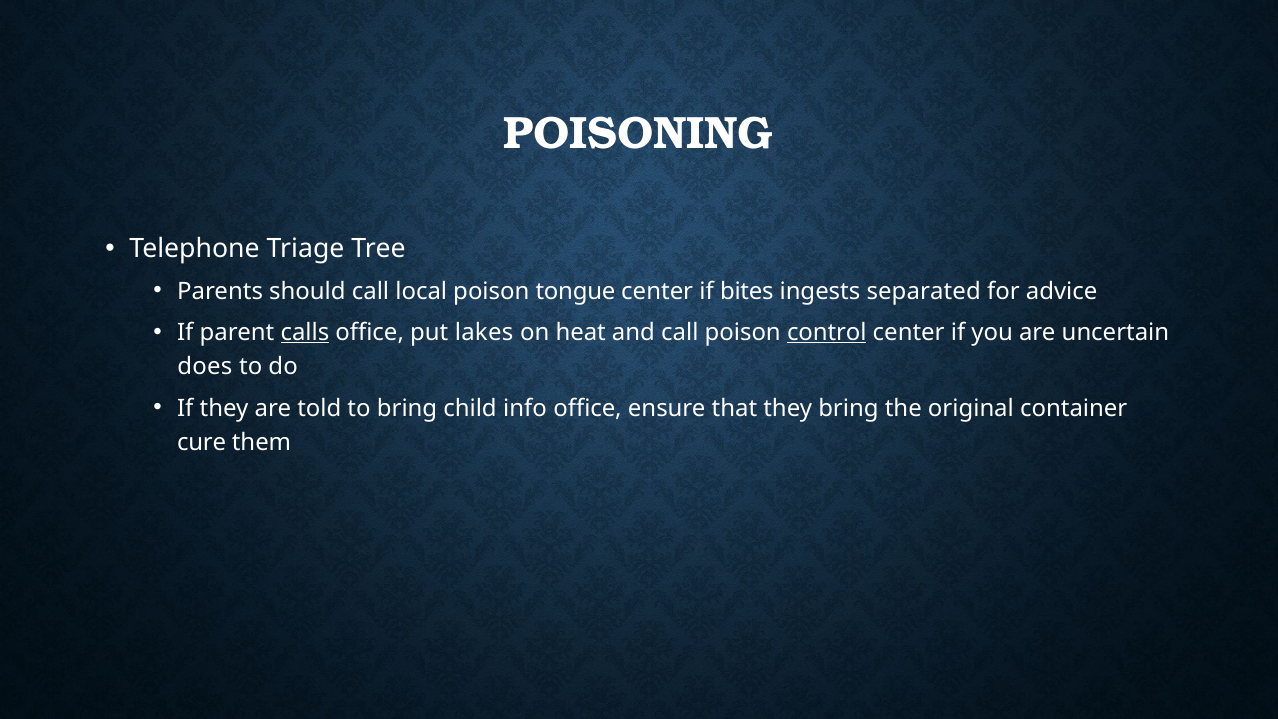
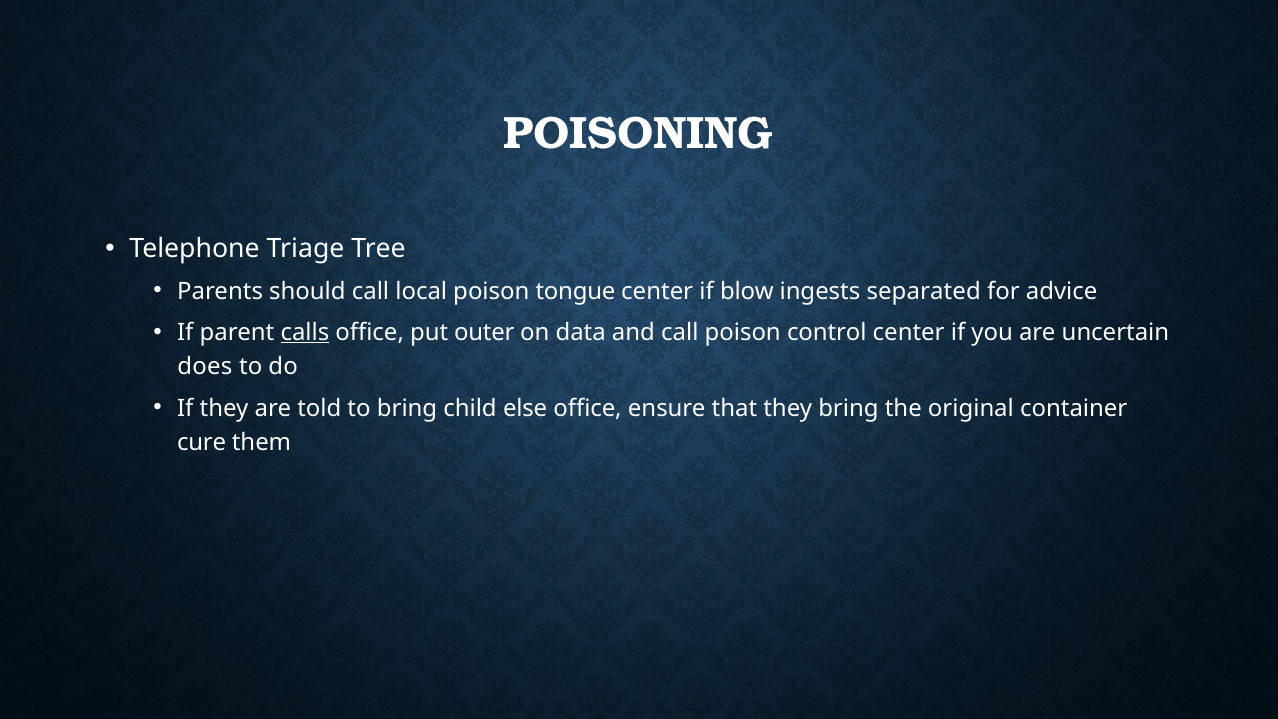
bites: bites -> blow (747, 291)
lakes: lakes -> outer (484, 332)
heat: heat -> data (581, 332)
control underline: present -> none (827, 332)
info: info -> else (525, 408)
